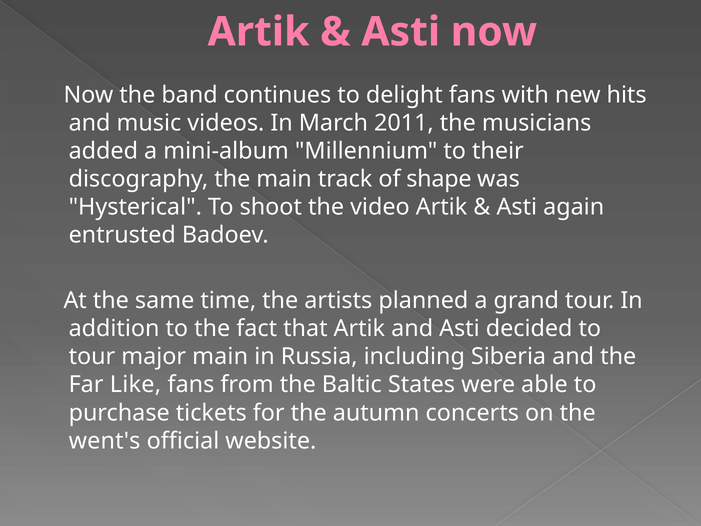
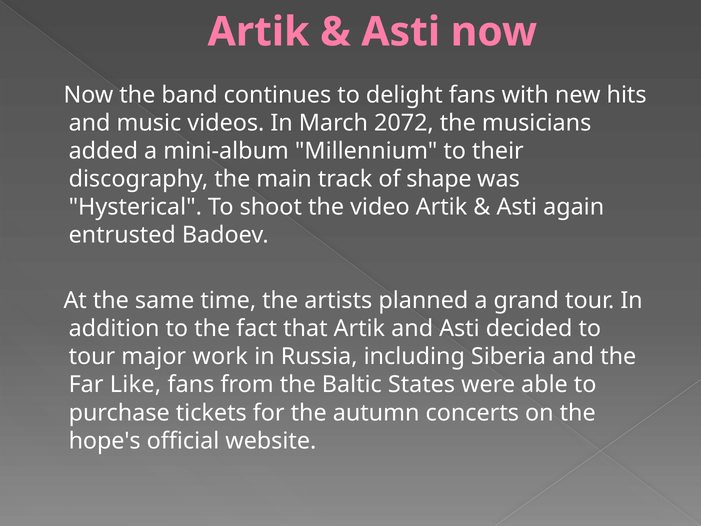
2011: 2011 -> 2072 (404, 123)
major main: main -> work (220, 357)
went's: went's -> hope's (105, 441)
